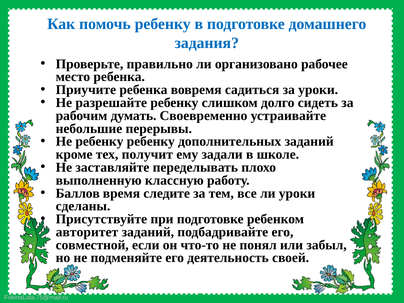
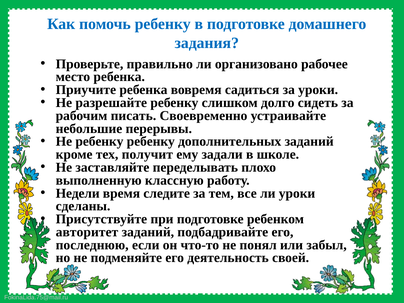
думать: думать -> писать (133, 116)
Баллов: Баллов -> Недели (78, 193)
совместной: совместной -> последнюю (92, 245)
